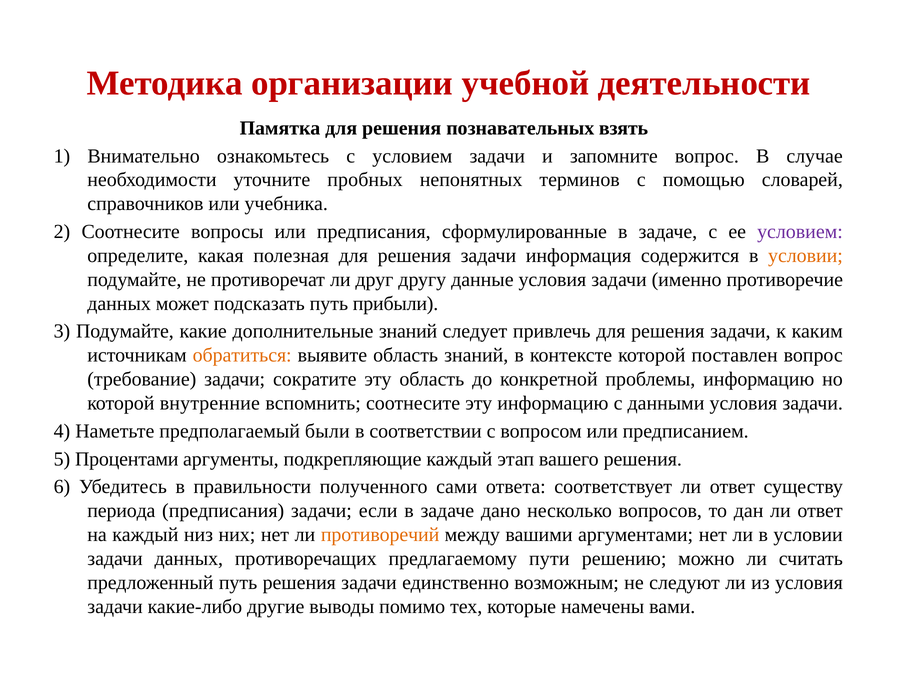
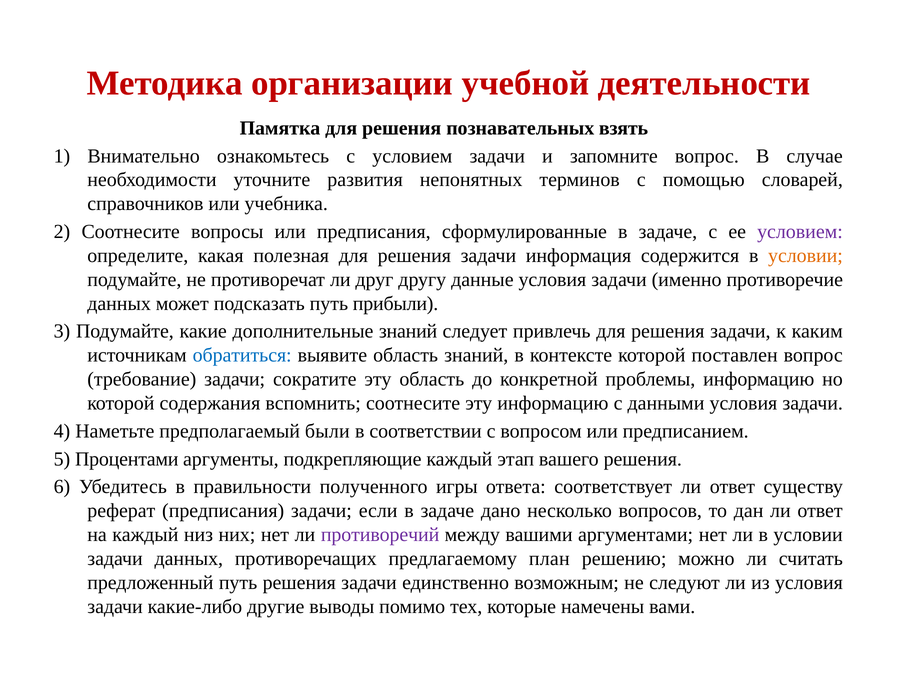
пробных: пробных -> развития (365, 180)
обратиться colour: orange -> blue (242, 356)
внутренние: внутренние -> содержания (210, 403)
сами: сами -> игры (457, 487)
периода: периода -> реферат (121, 511)
противоречий colour: orange -> purple (380, 535)
пути: пути -> план (549, 559)
